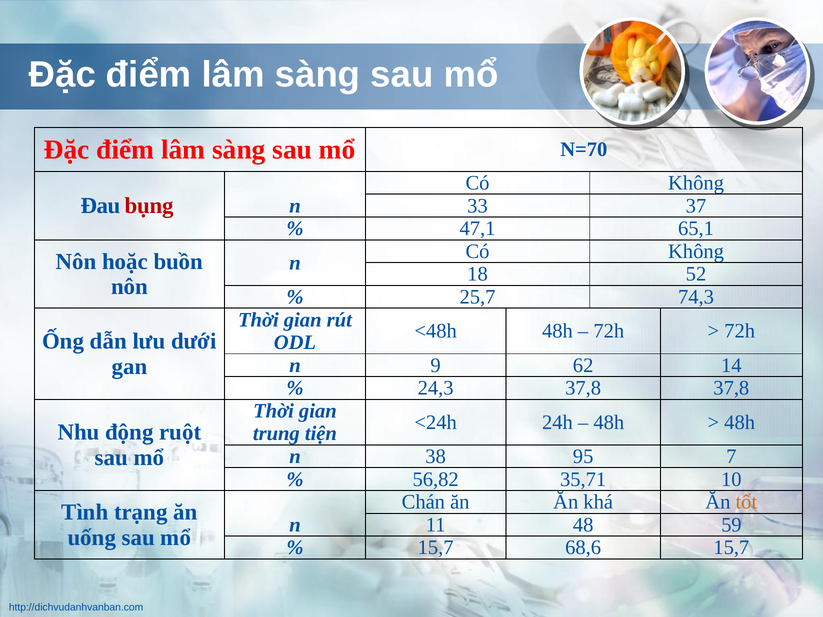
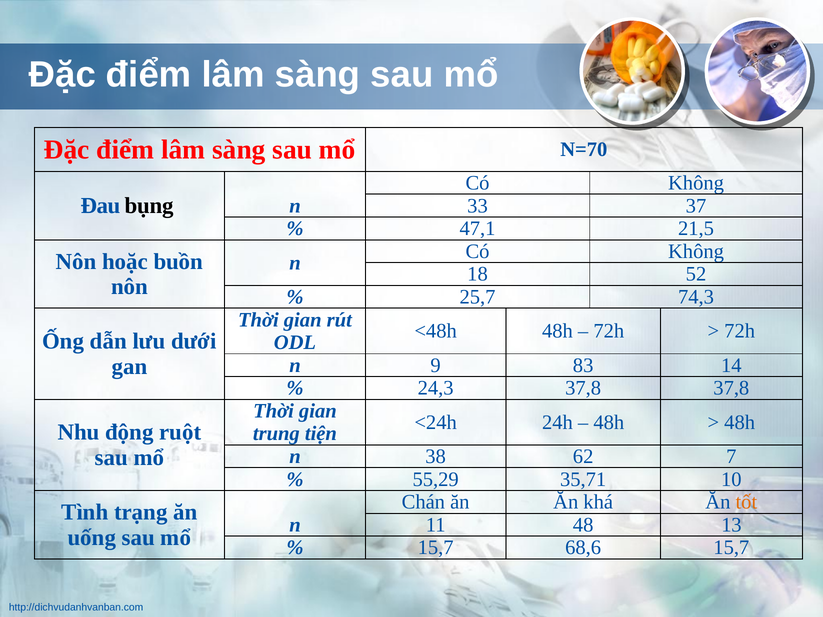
bụng colour: red -> black (149, 206)
65,1: 65,1 -> 21,5 (696, 229)
62: 62 -> 83 (583, 365)
95: 95 -> 62 (583, 457)
56,82: 56,82 -> 55,29 (436, 479)
59: 59 -> 13 (731, 525)
